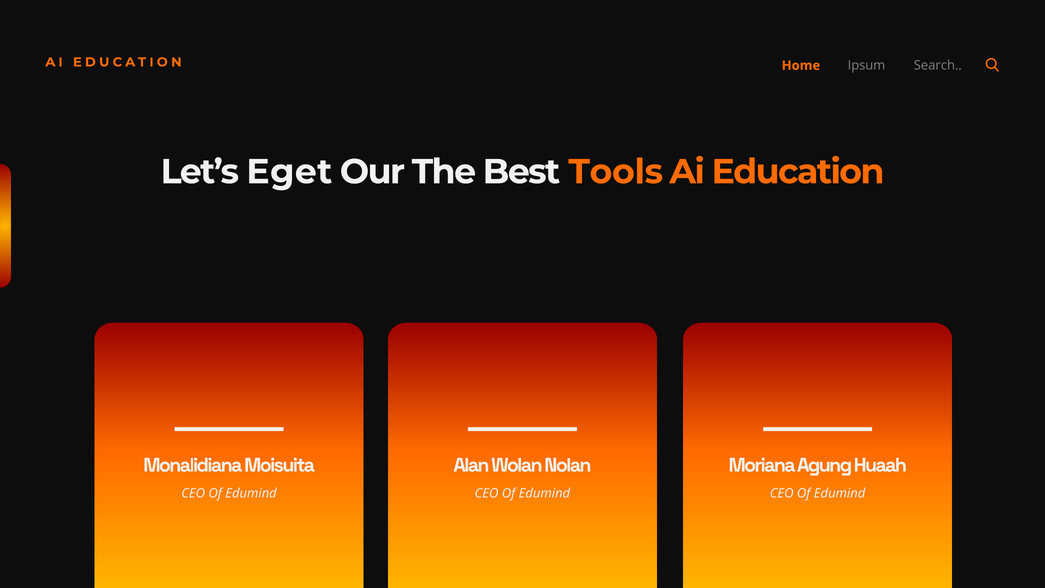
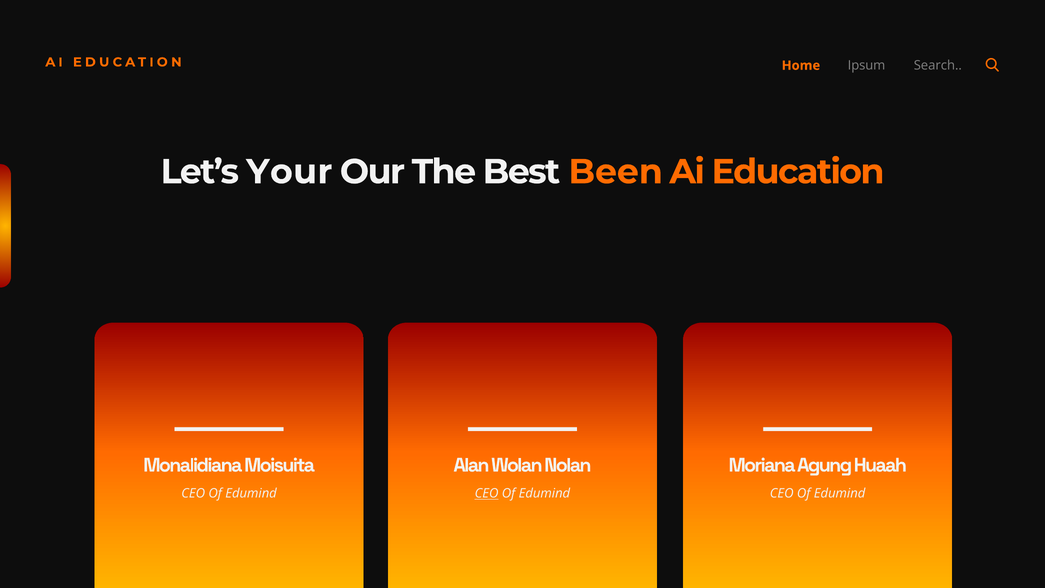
Eget: Eget -> Your (289, 172)
Tools: Tools -> Been (616, 172)
CEO underline: none -> present (487, 493)
